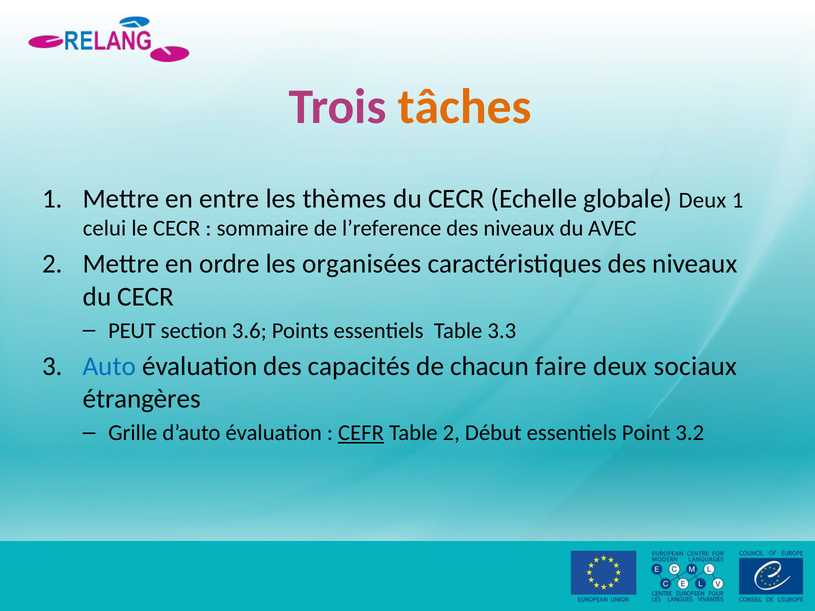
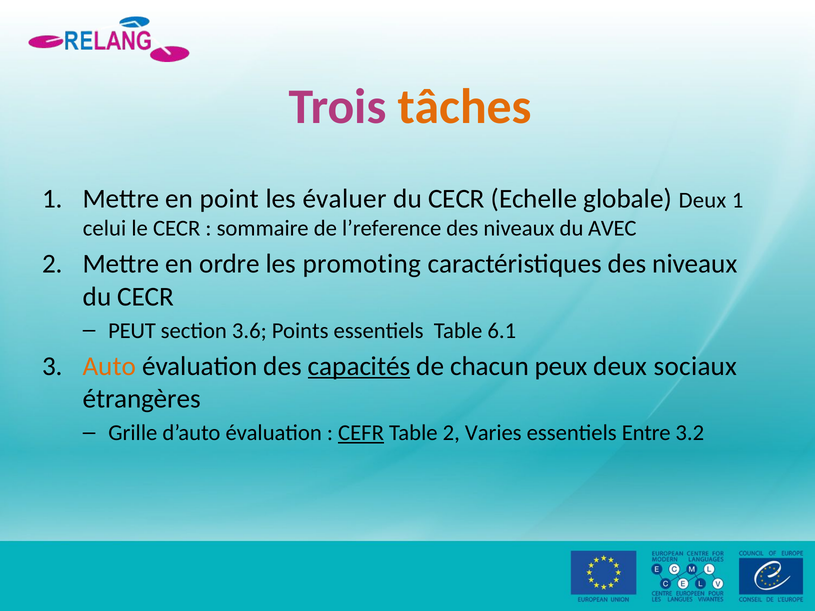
entre: entre -> point (229, 199)
thèmes: thèmes -> évaluer (345, 199)
organisées: organisées -> promoting (362, 264)
3.3: 3.3 -> 6.1 (502, 331)
Auto colour: blue -> orange (109, 366)
capacités underline: none -> present (359, 366)
faire: faire -> peux (561, 366)
Début: Début -> Varies (493, 433)
Point: Point -> Entre (646, 433)
